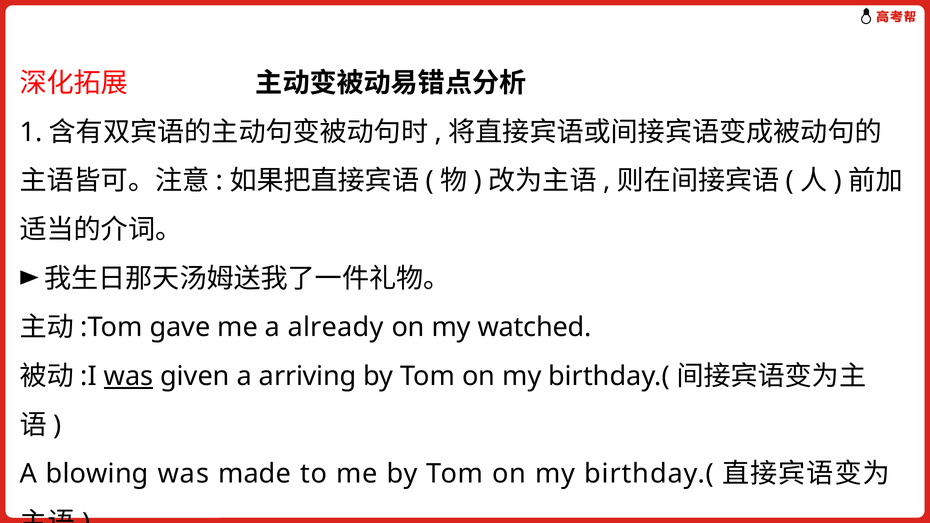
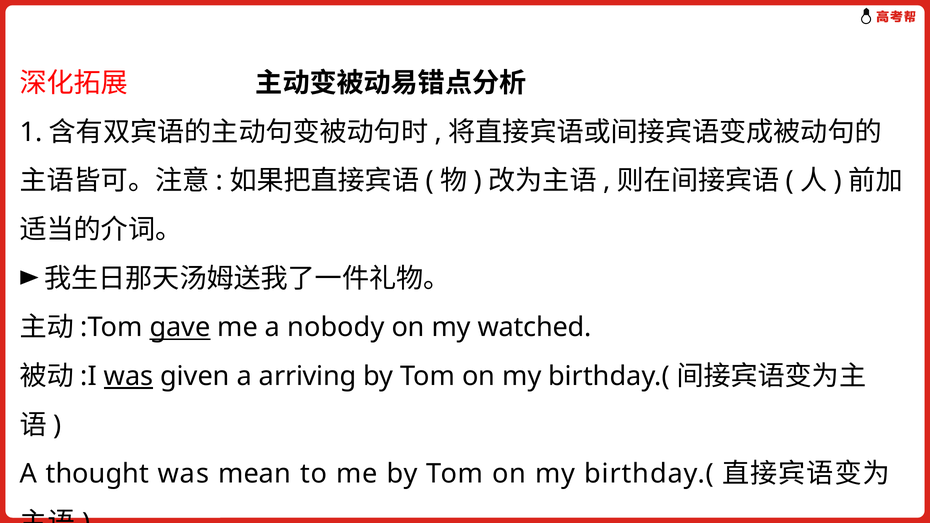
gave underline: none -> present (180, 328)
already: already -> nobody (336, 328)
blowing: blowing -> thought (97, 474)
made: made -> mean (255, 474)
